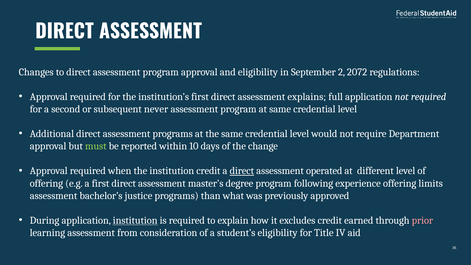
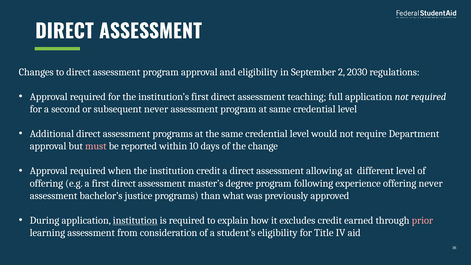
2072: 2072 -> 2030 (357, 72)
explains: explains -> teaching (307, 97)
must colour: light green -> pink (96, 146)
direct underline: present -> none (242, 171)
operated: operated -> allowing (324, 171)
offering limits: limits -> never (431, 183)
